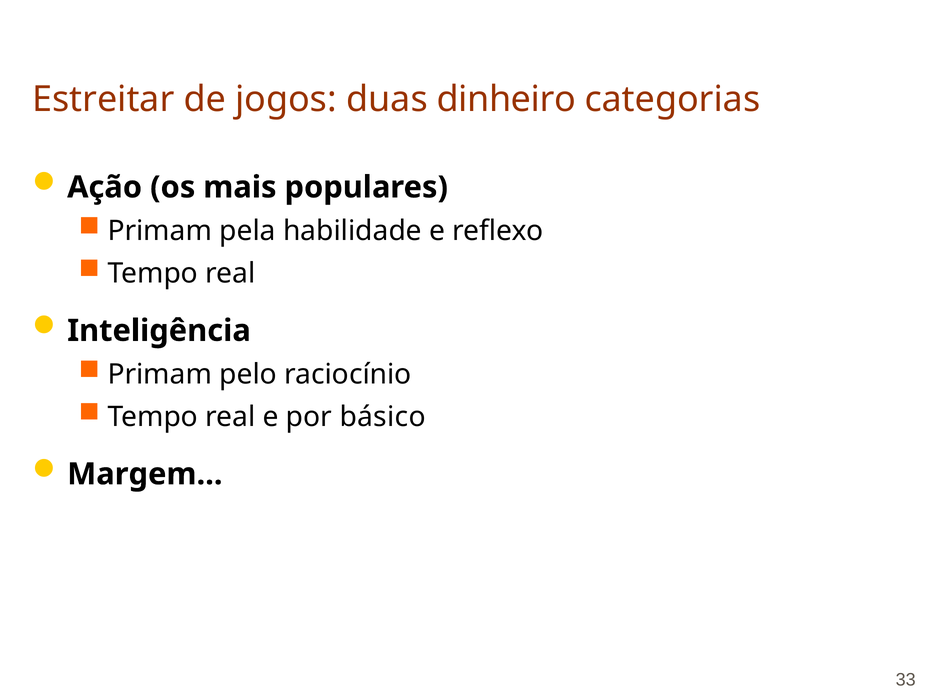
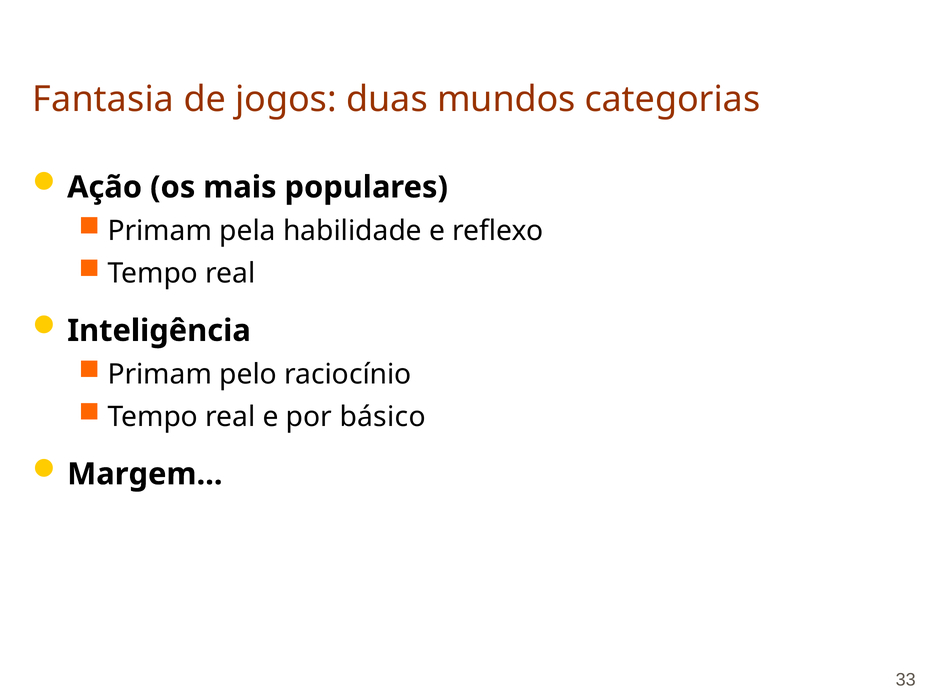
Estreitar: Estreitar -> Fantasia (103, 100)
dinheiro: dinheiro -> mundos (506, 100)
